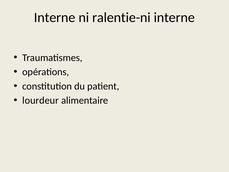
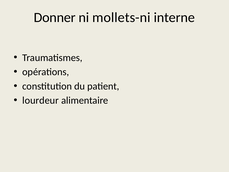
Interne: Interne -> Donner (55, 17)
ralentie-ni: ralentie-ni -> mollets-ni (121, 17)
